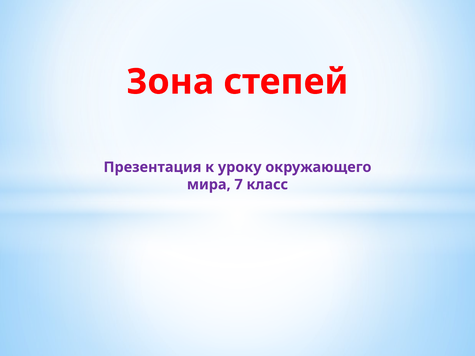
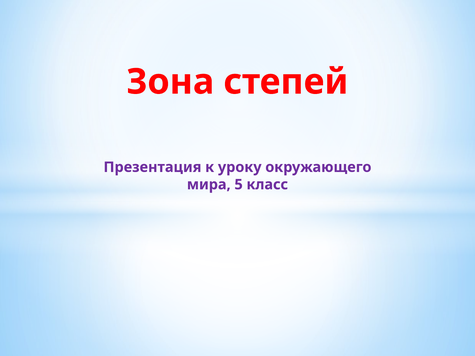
7: 7 -> 5 (239, 185)
